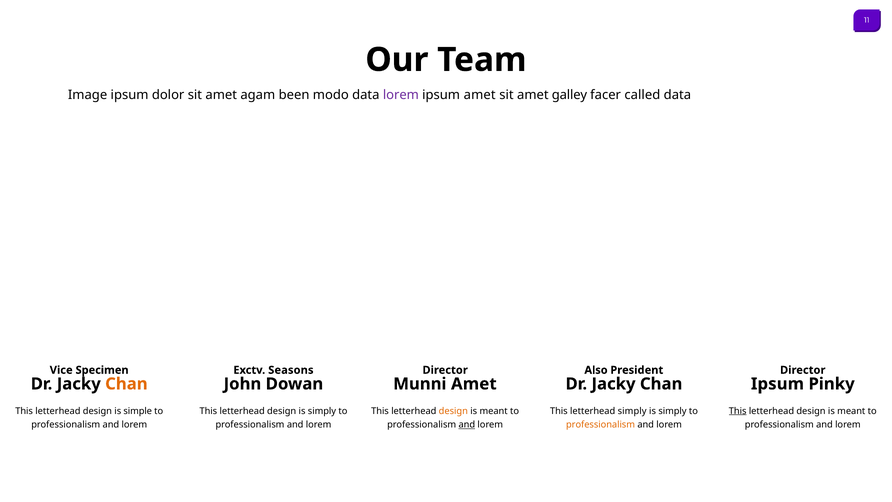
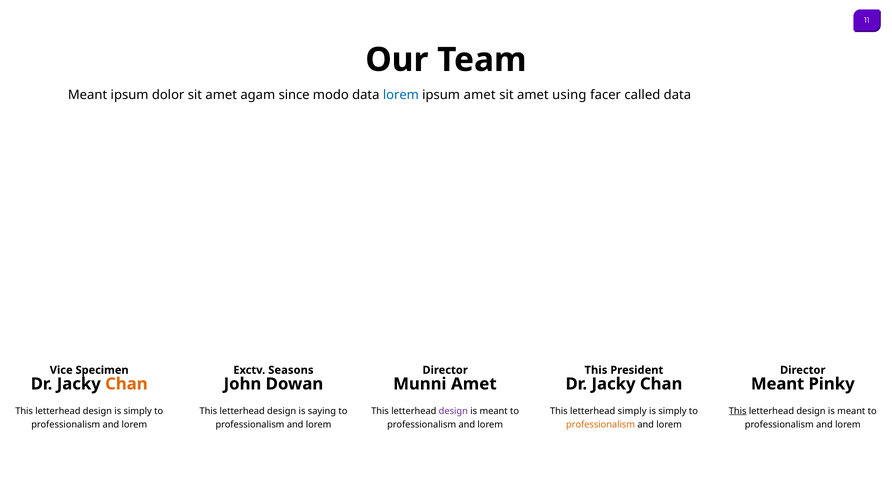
Image: Image -> Meant (88, 95)
been: been -> since (294, 95)
lorem colour: purple -> blue (401, 95)
galley: galley -> using (569, 95)
Also: Also -> This (596, 370)
Ipsum: Ipsum -> Meant (778, 384)
design is simple: simple -> simply (138, 411)
design is simply: simply -> saying (322, 411)
design colour: orange -> purple (453, 411)
and underline: present -> none (467, 425)
